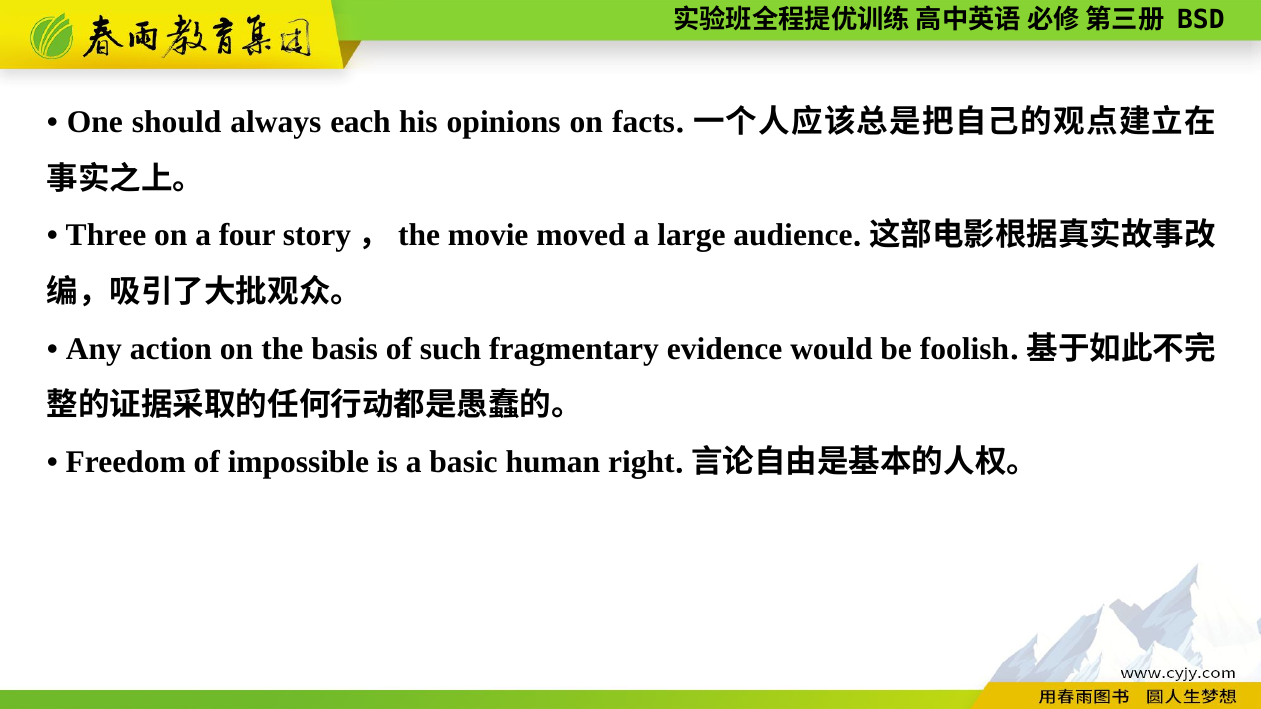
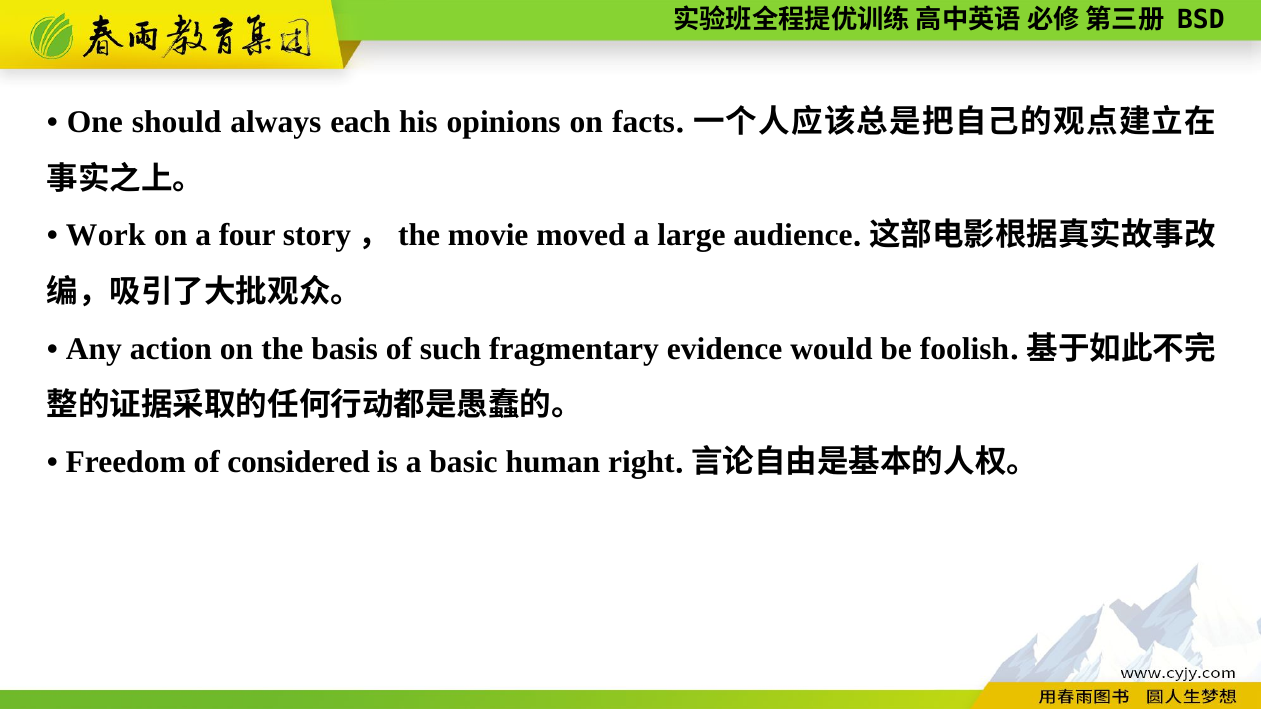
Three: Three -> Work (106, 235)
impossible: impossible -> considered (299, 462)
